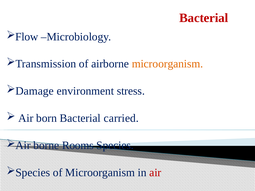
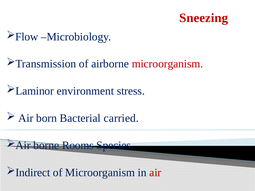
Bacterial: Bacterial -> Sneezing (204, 18)
microorganism colour: orange -> red (167, 64)
Damage: Damage -> Laminor (35, 91)
Species: Species -> Indirect (33, 173)
